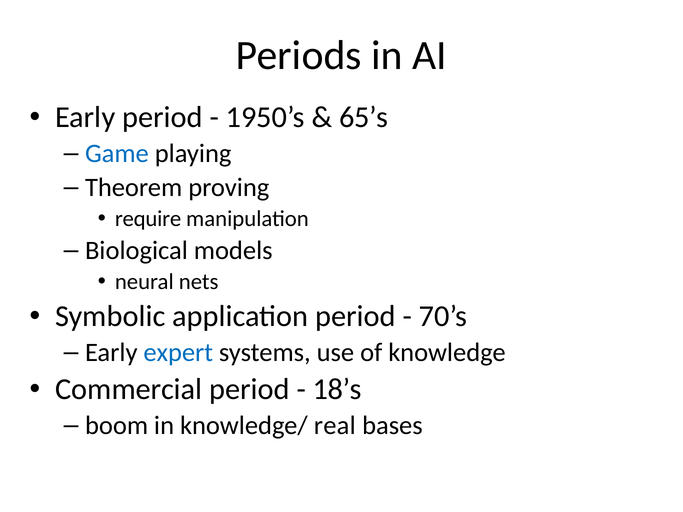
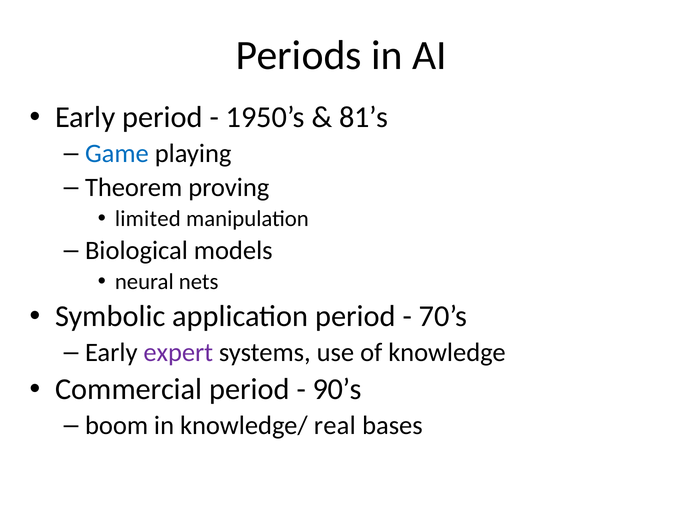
65’s: 65’s -> 81’s (364, 117)
require: require -> limited (148, 219)
expert colour: blue -> purple (178, 353)
18’s: 18’s -> 90’s (337, 389)
